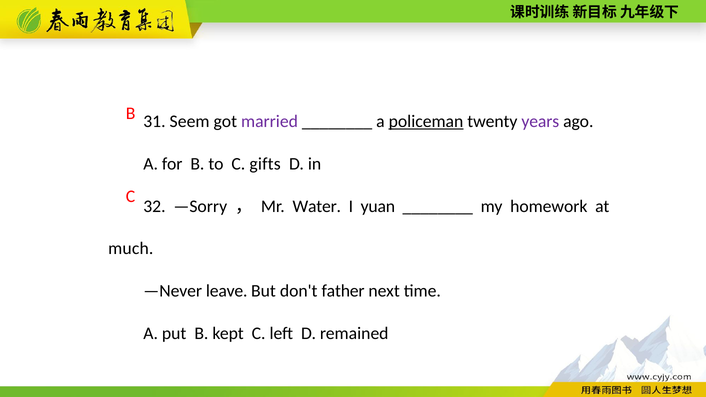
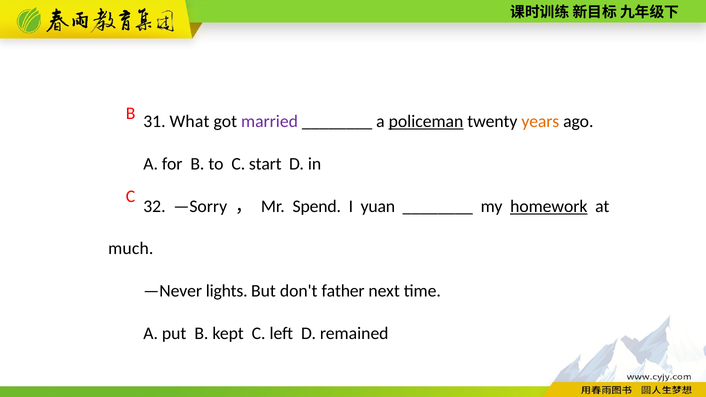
Seem: Seem -> What (190, 122)
years colour: purple -> orange (540, 122)
gifts: gifts -> start (265, 164)
Water: Water -> Spend (317, 206)
homework underline: none -> present (549, 206)
leave: leave -> lights (227, 291)
